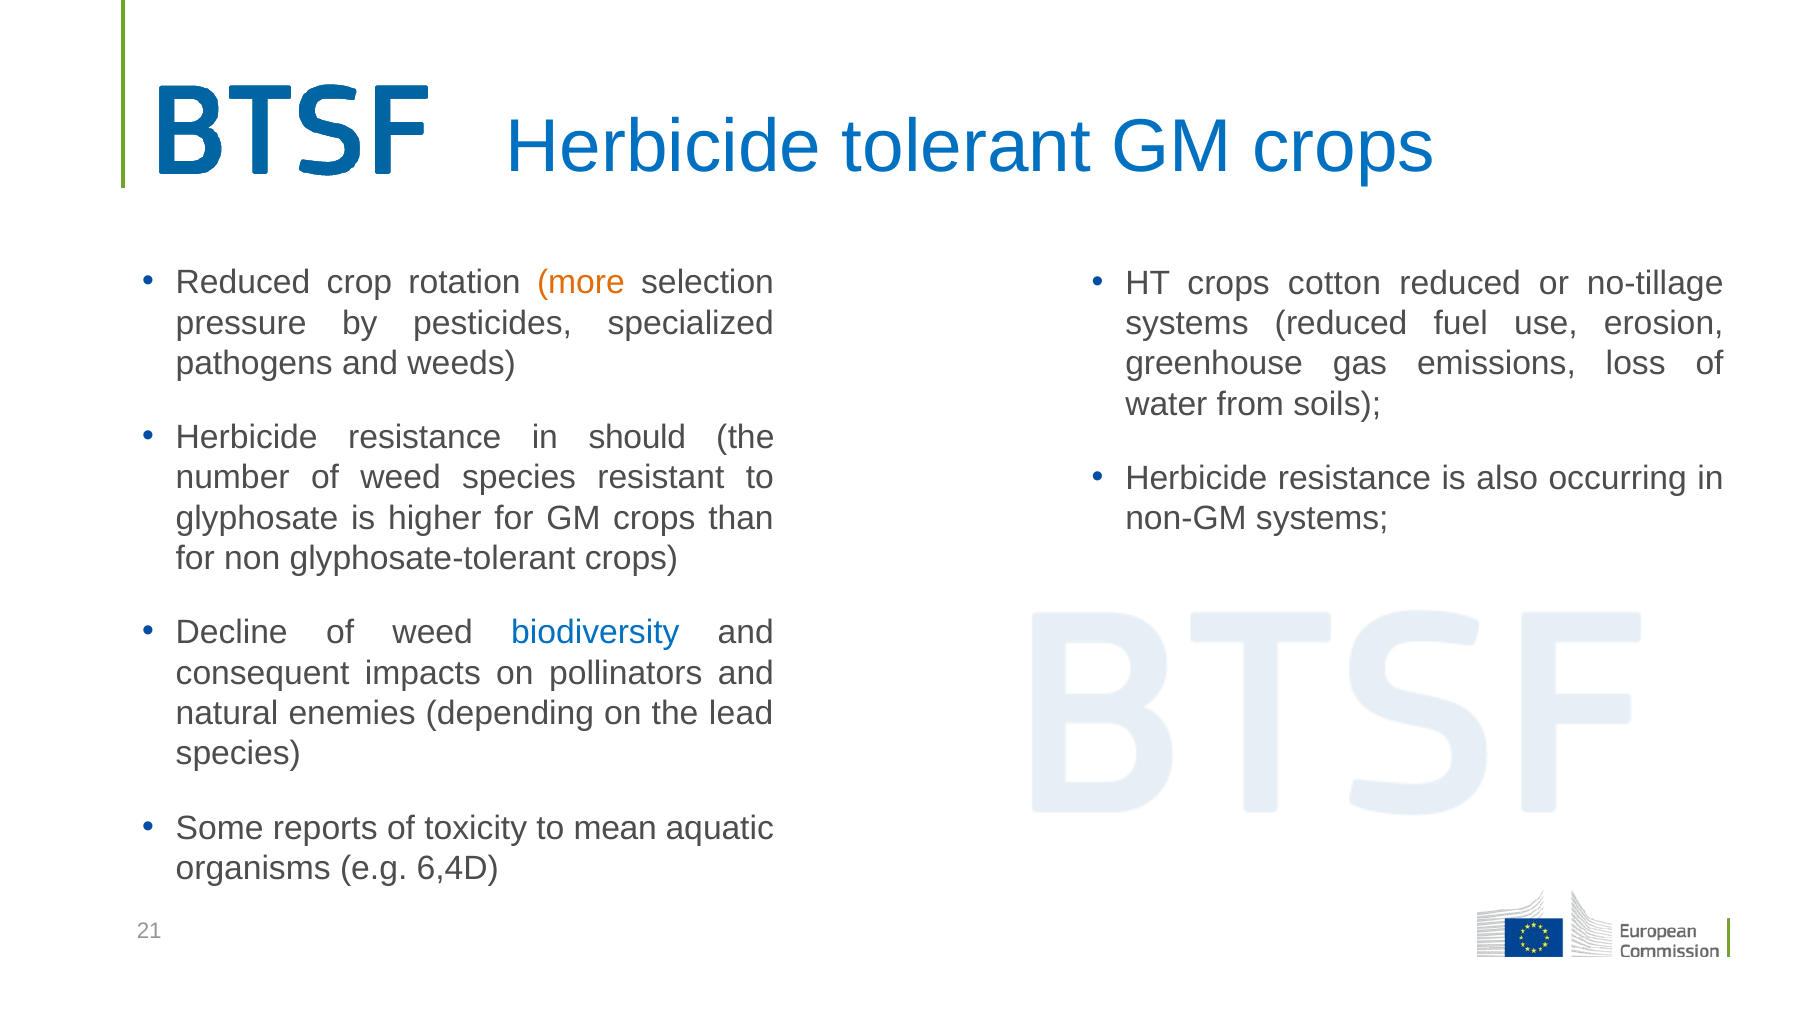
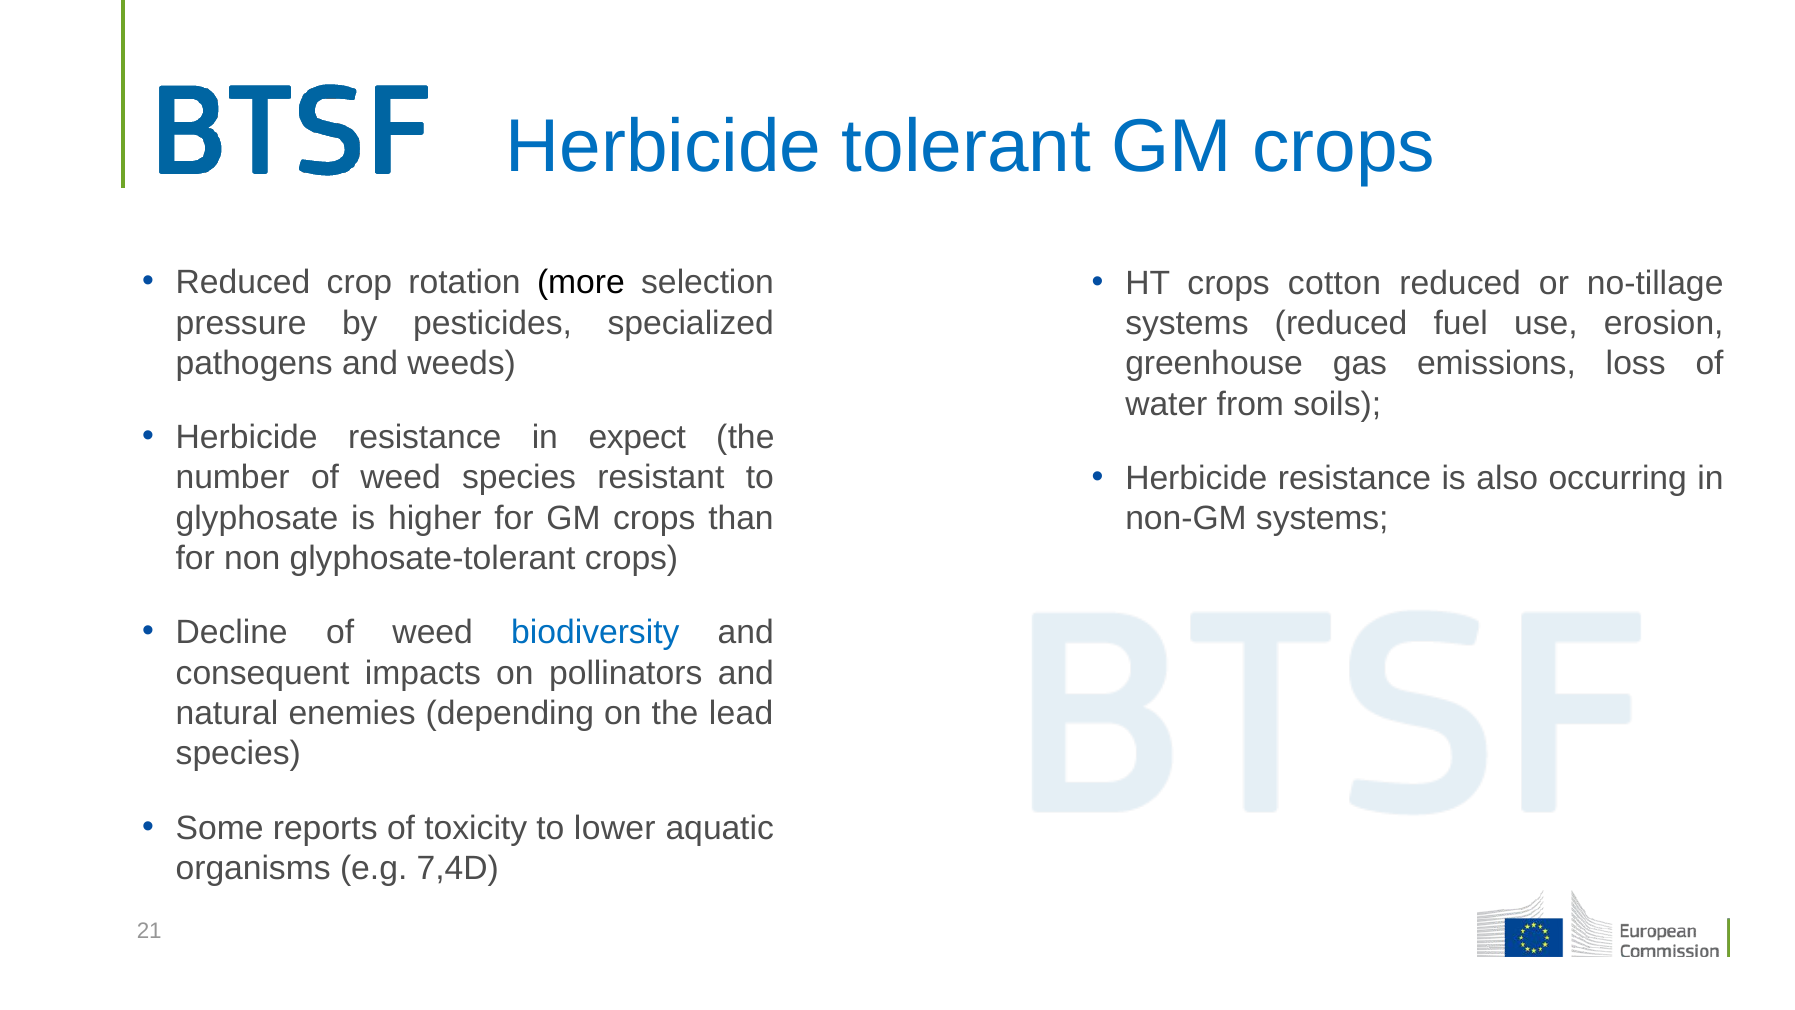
more colour: orange -> black (581, 282)
should: should -> expect (637, 437)
mean: mean -> lower (615, 828)
6,4D: 6,4D -> 7,4D (458, 868)
